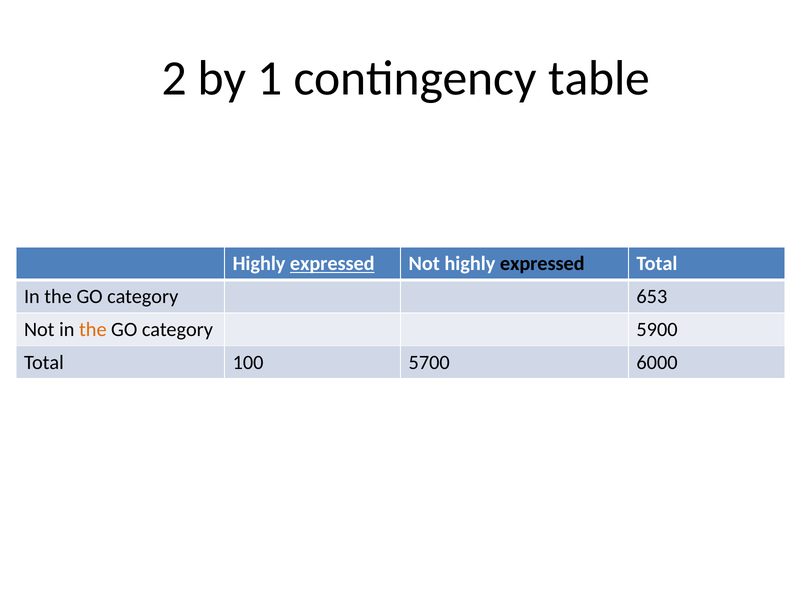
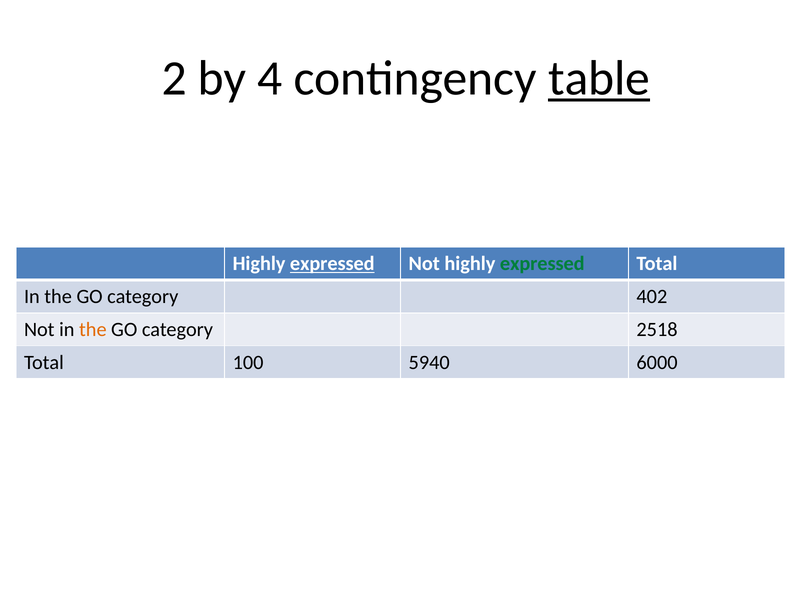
1: 1 -> 4 (270, 79)
table underline: none -> present (599, 79)
expressed colour: black -> green (542, 264)
653: 653 -> 402 (652, 297)
5900: 5900 -> 2518 (657, 330)
5700: 5700 -> 5940 (429, 362)
